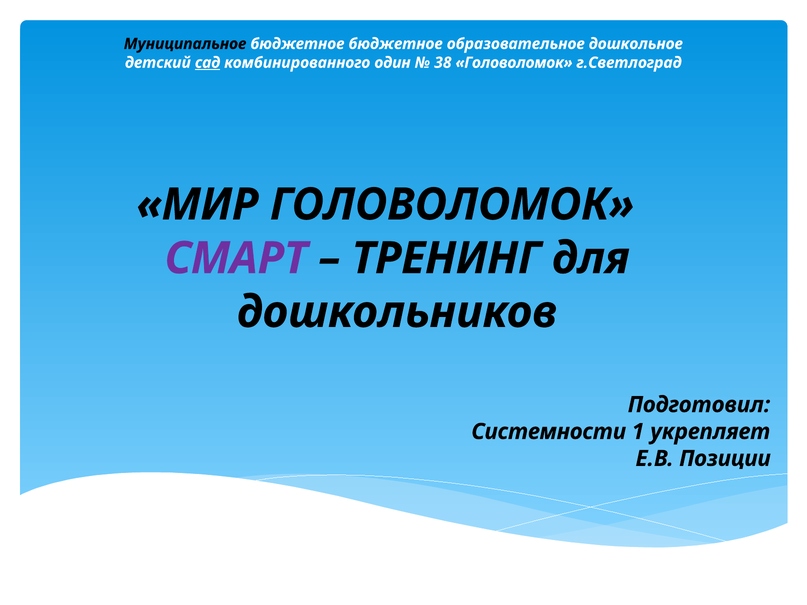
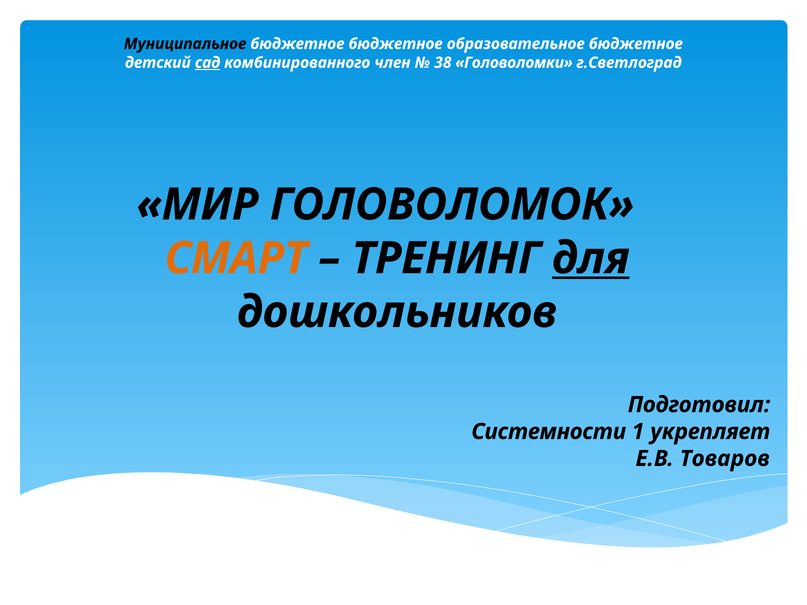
образовательное дошкольное: дошкольное -> бюджетное (636, 44)
один: один -> член (392, 63)
38 Головоломок: Головоломок -> Головоломки (514, 63)
СМАРТ colour: purple -> orange (236, 259)
для underline: none -> present (591, 259)
Позиции: Позиции -> Товаров (725, 459)
